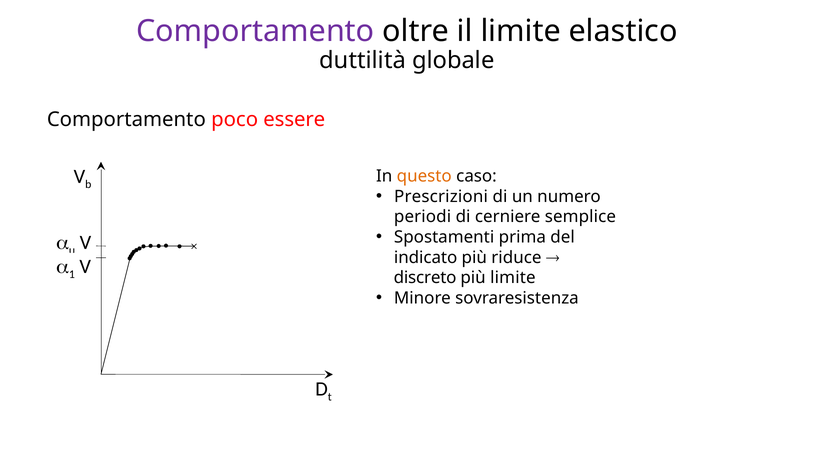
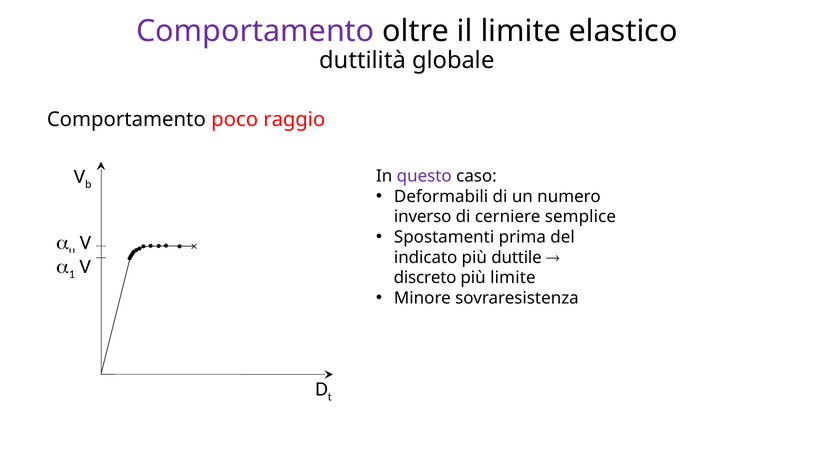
essere: essere -> raggio (294, 120)
questo colour: orange -> purple (424, 176)
Prescrizioni: Prescrizioni -> Deformabili (441, 196)
periodi: periodi -> inverso (423, 217)
riduce: riduce -> duttile (517, 257)
